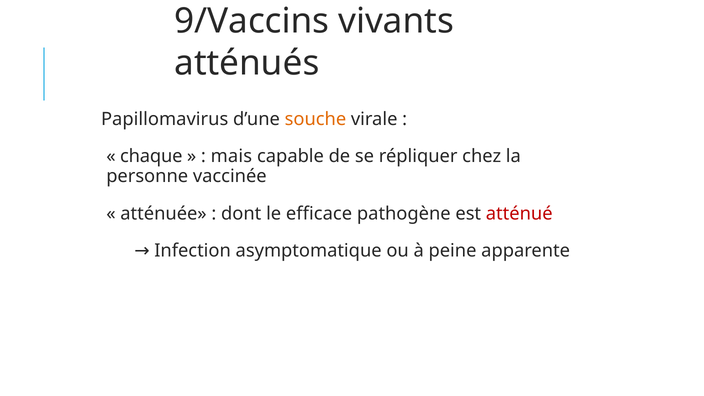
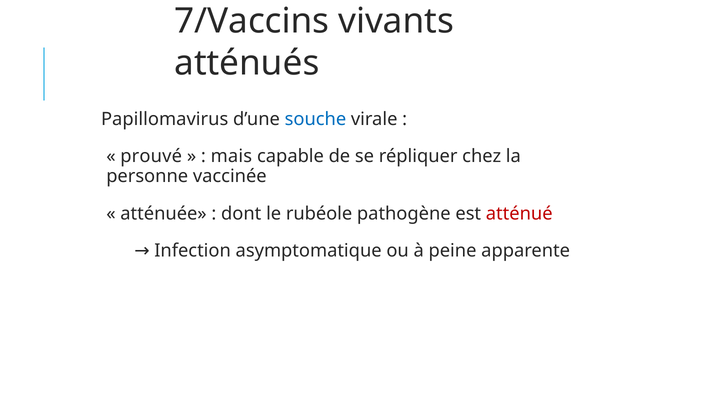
9/Vaccins: 9/Vaccins -> 7/Vaccins (252, 21)
souche colour: orange -> blue (315, 119)
chaque: chaque -> prouvé (151, 156)
efficace: efficace -> rubéole (319, 214)
